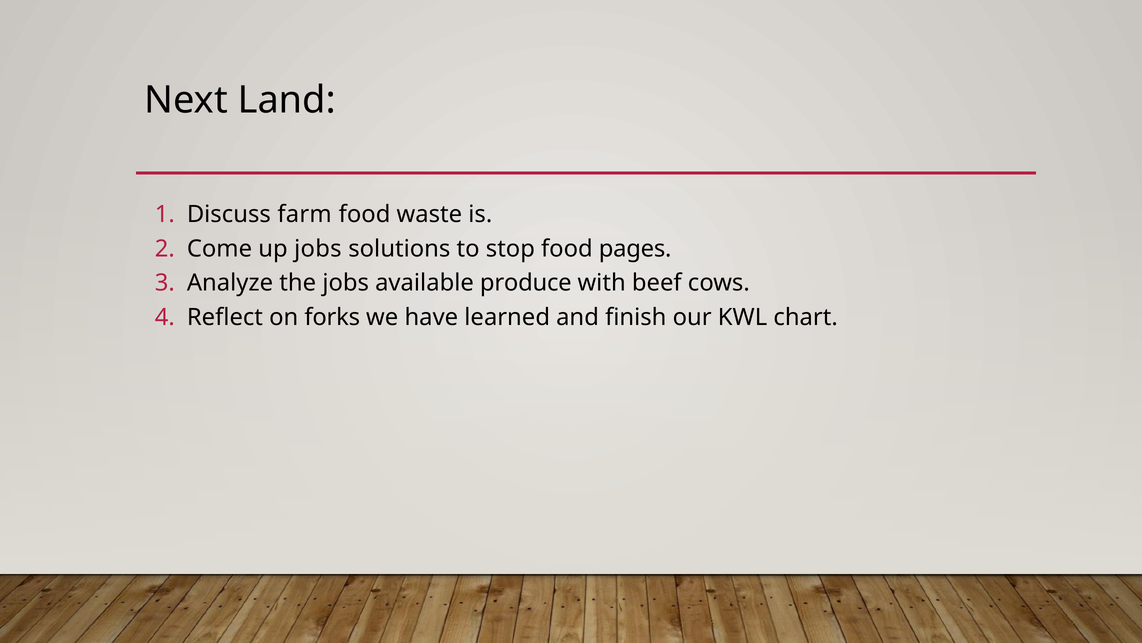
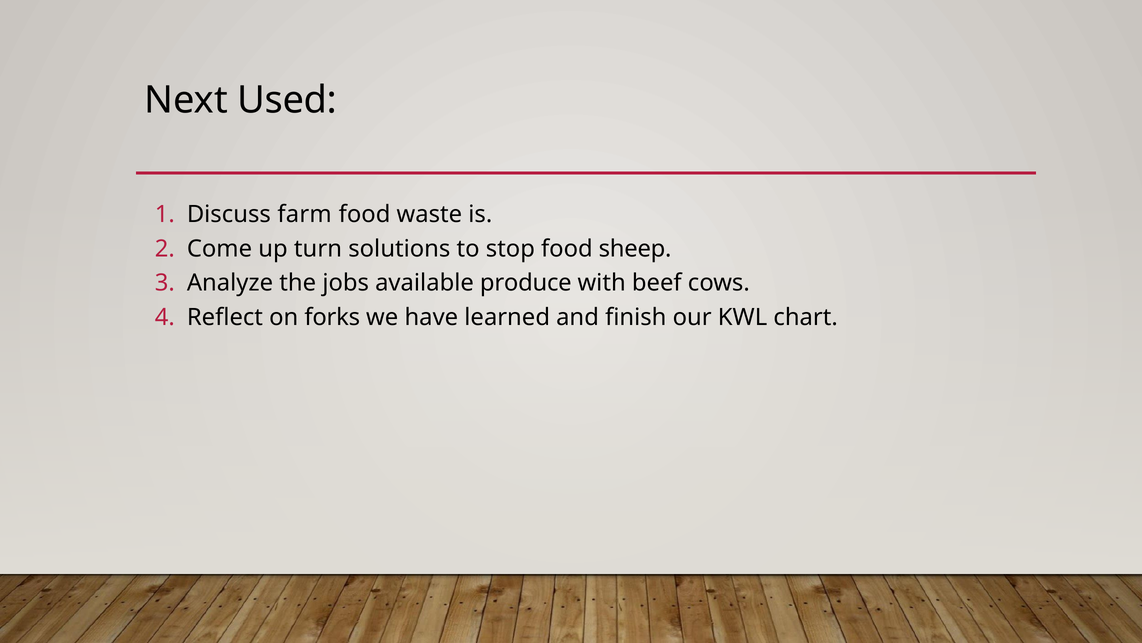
Land: Land -> Used (287, 100)
up jobs: jobs -> turn (318, 249)
pages: pages -> sheep (635, 249)
